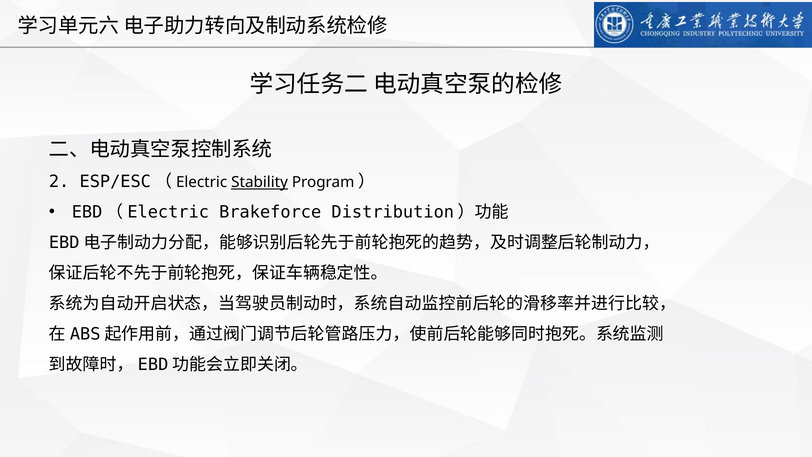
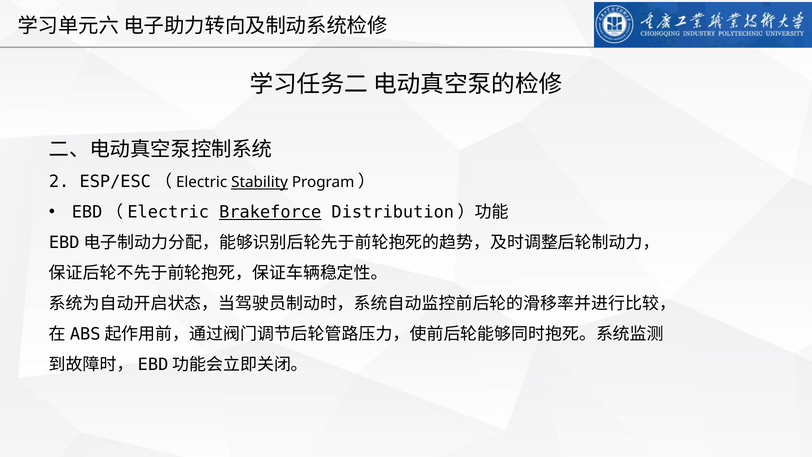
Brakeforce underline: none -> present (270, 212)
